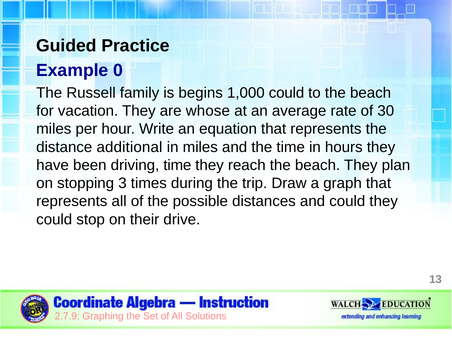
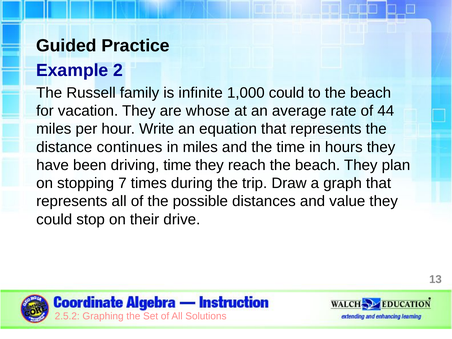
0: 0 -> 2 (118, 70)
begins: begins -> infinite (201, 93)
30: 30 -> 44 (386, 111)
additional: additional -> continues (129, 147)
3: 3 -> 7 (122, 183)
and could: could -> value (347, 201)
2.7.9: 2.7.9 -> 2.5.2 (67, 316)
